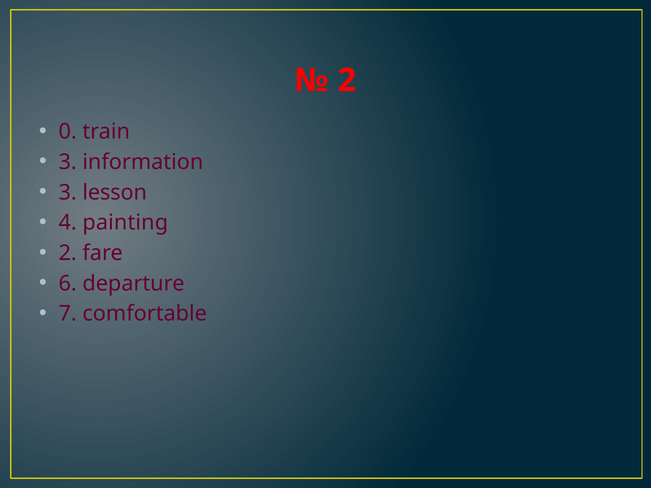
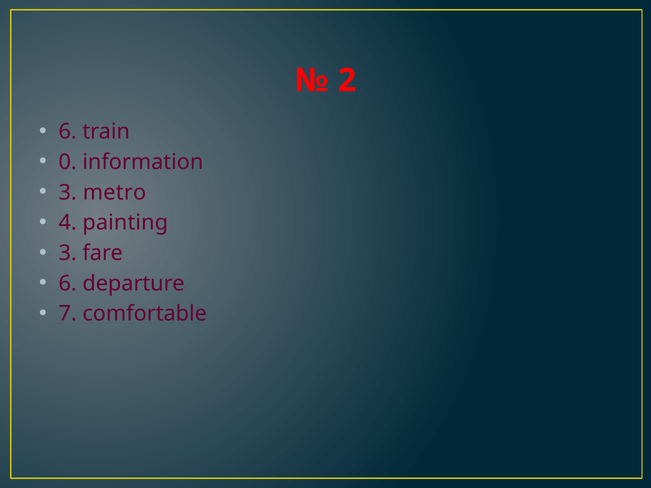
0: 0 -> 6 (68, 132)
3: 3 -> 0 (68, 162)
lesson: lesson -> metro (115, 192)
2: 2 -> 3 (68, 253)
